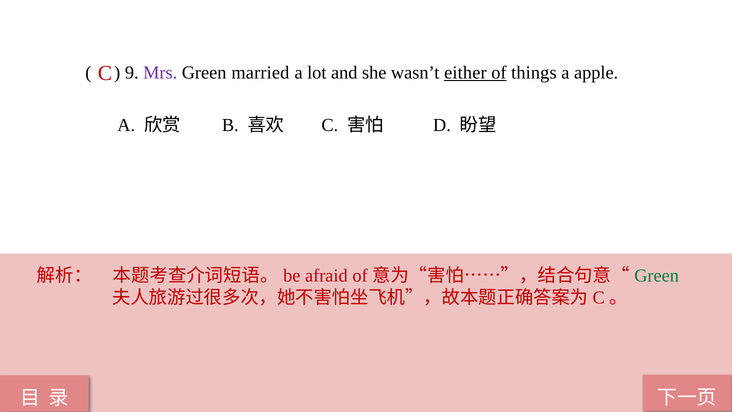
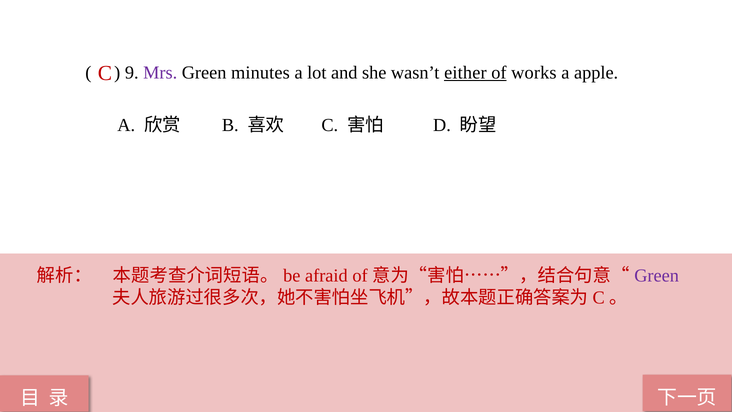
married: married -> minutes (260, 73)
things: things -> works (534, 73)
Green colour: green -> purple (657, 275)
